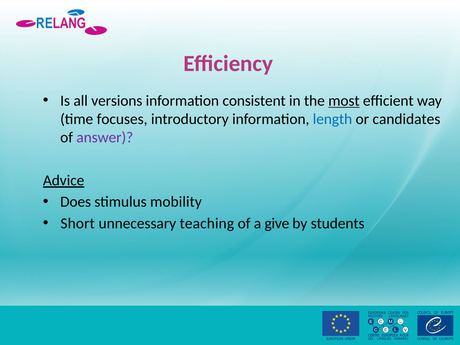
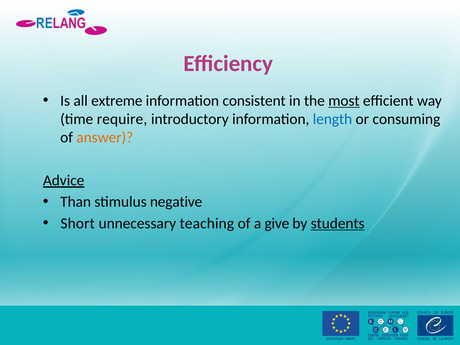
versions: versions -> extreme (117, 101)
focuses: focuses -> require (122, 119)
candidates: candidates -> consuming (406, 119)
answer colour: purple -> orange (105, 138)
Does: Does -> Than (76, 202)
mobility: mobility -> negative (176, 202)
students underline: none -> present (338, 223)
